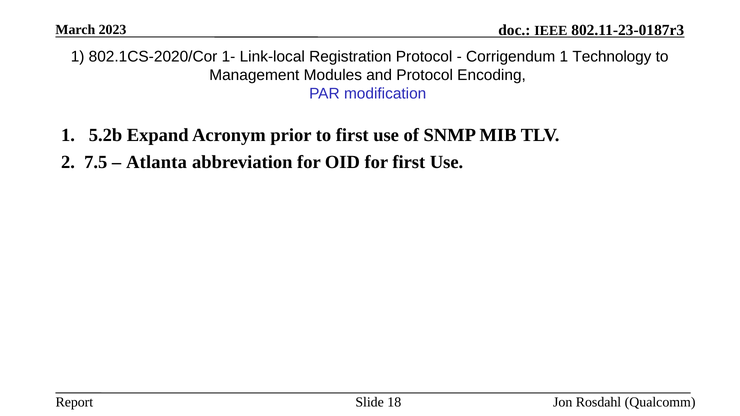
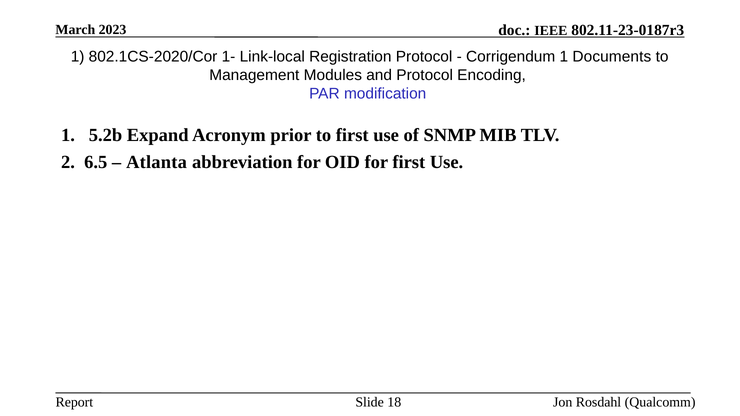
Technology: Technology -> Documents (612, 57)
7.5: 7.5 -> 6.5 (96, 162)
